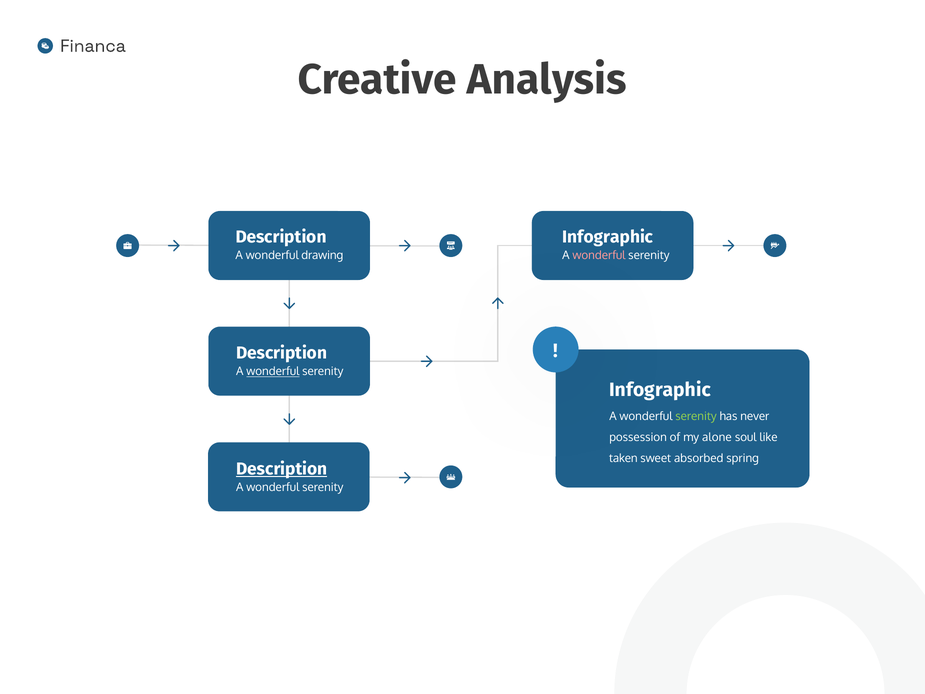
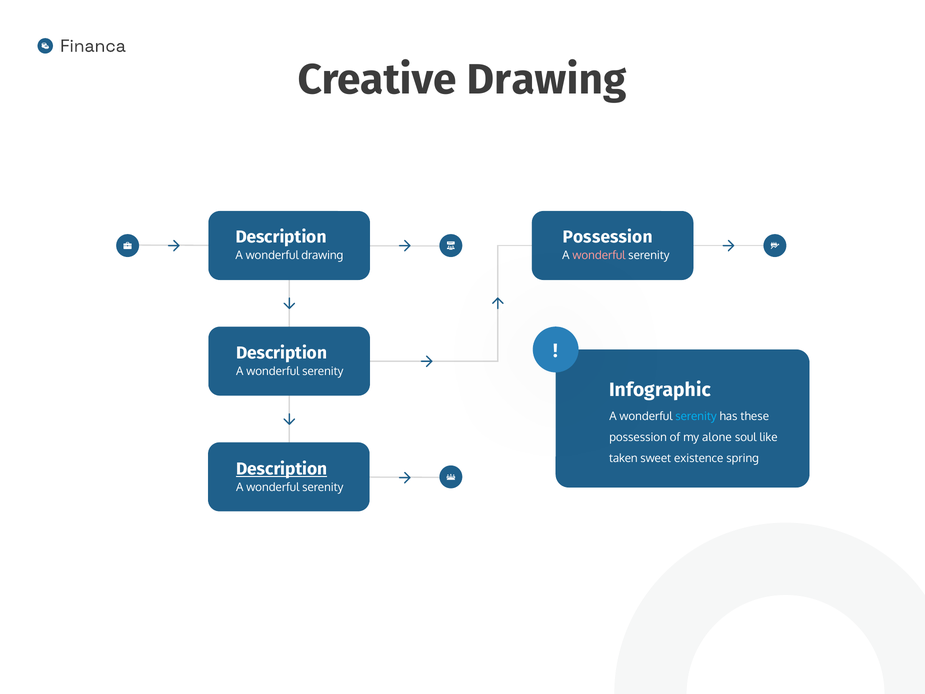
Creative Analysis: Analysis -> Drawing (547, 80)
Infographic: Infographic -> Possession (608, 237)
wonderful underline: present -> none (273, 372)
serenity colour: light green -> light blue (696, 417)
never: never -> these (755, 417)
absorbed: absorbed -> existence (699, 458)
